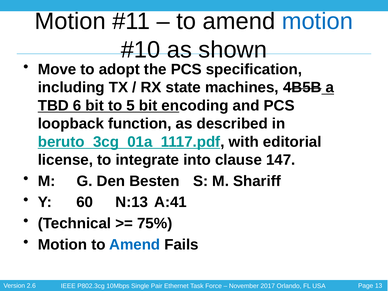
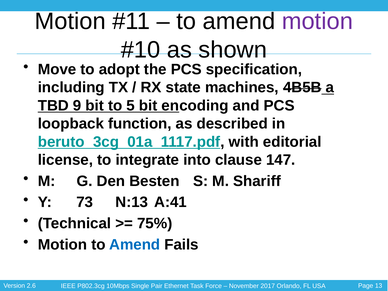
motion colour: blue -> purple (317, 21)
6: 6 -> 9 (77, 106)
60: 60 -> 73 (85, 202)
